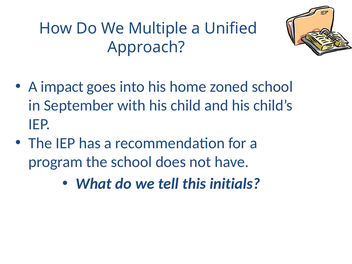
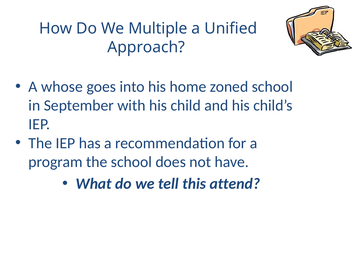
impact: impact -> whose (62, 87)
initials: initials -> attend (235, 184)
